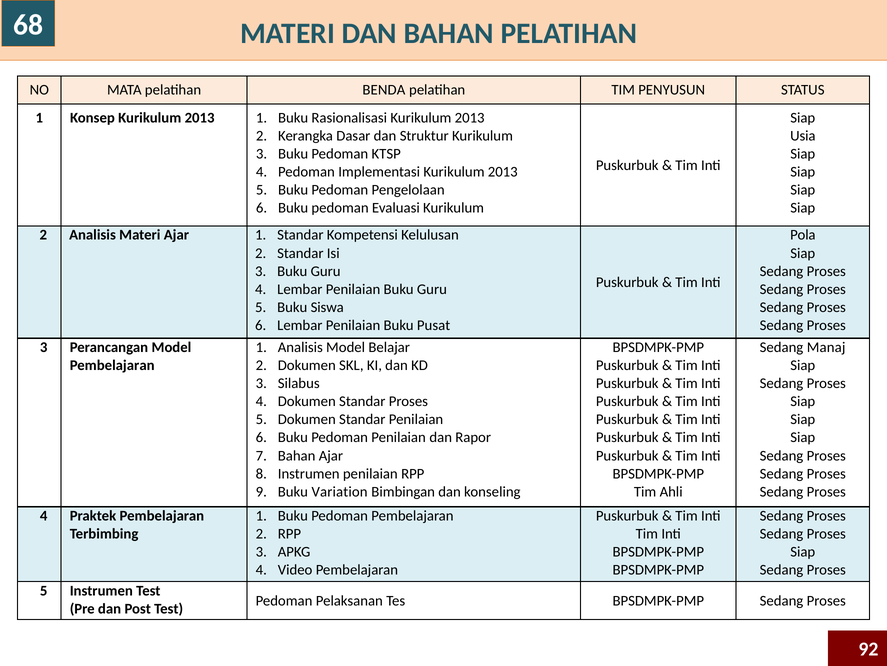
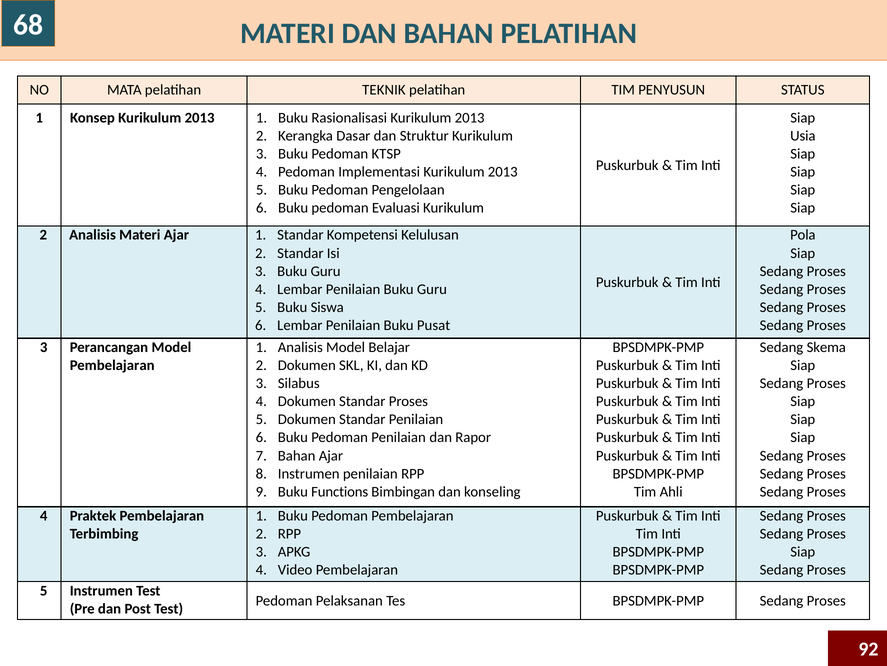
BENDA: BENDA -> TEKNIK (384, 90)
Manaj: Manaj -> Skema (826, 347)
Variation: Variation -> Functions (340, 491)
